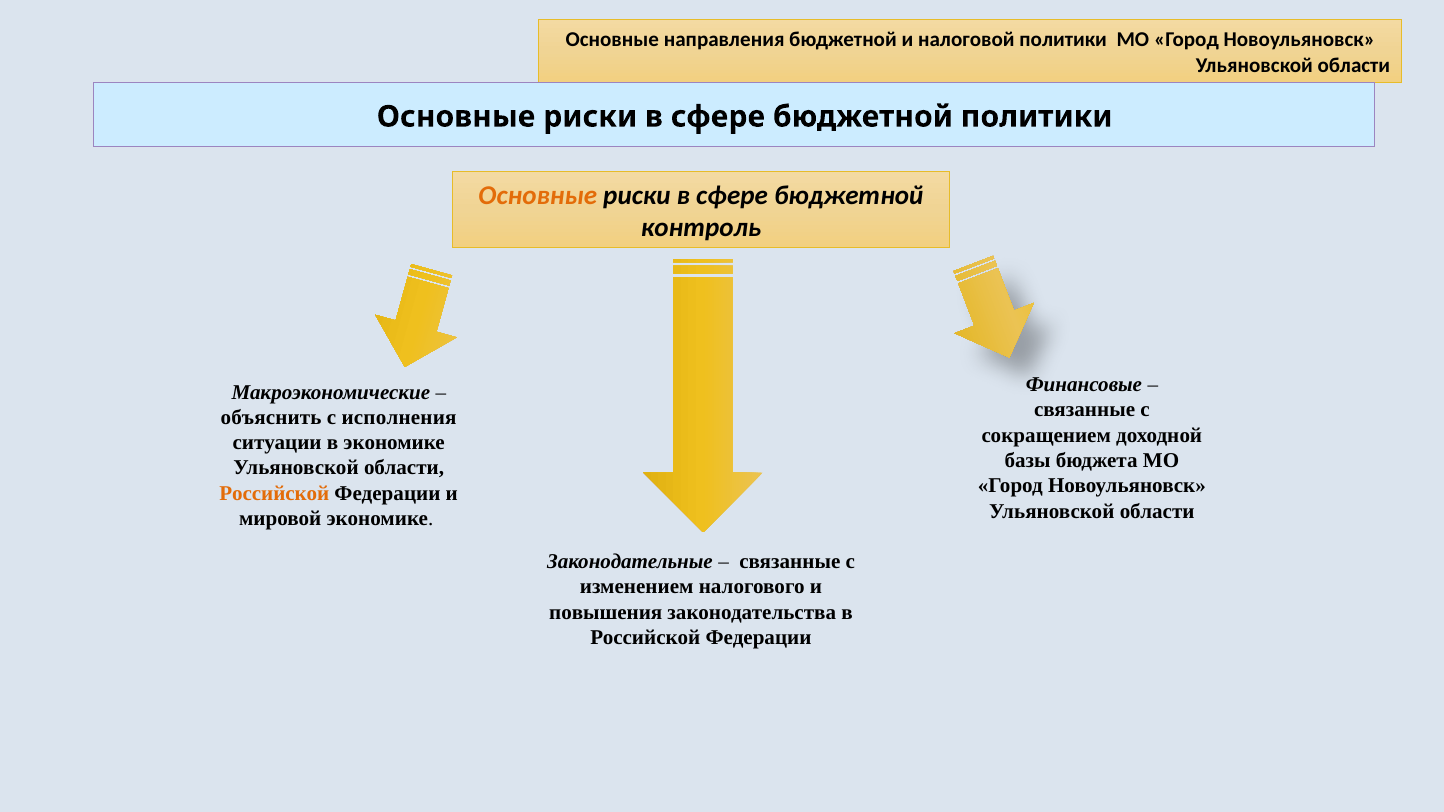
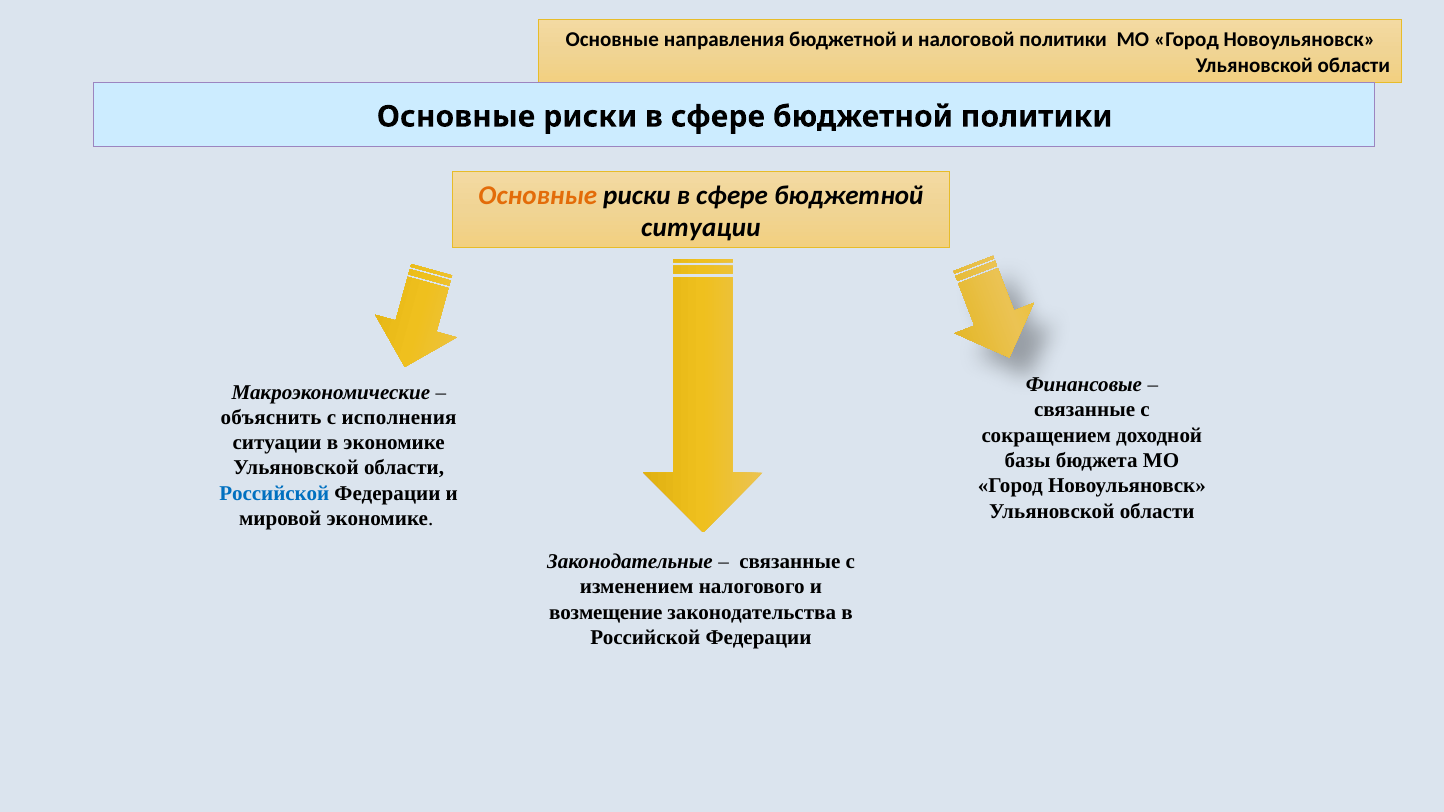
контроль: контроль -> ситуации (701, 228)
Российской colour: orange -> blue (274, 493)
повышения: повышения -> возмещение (606, 612)
